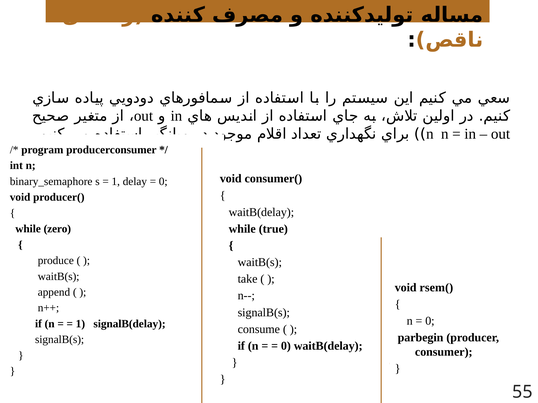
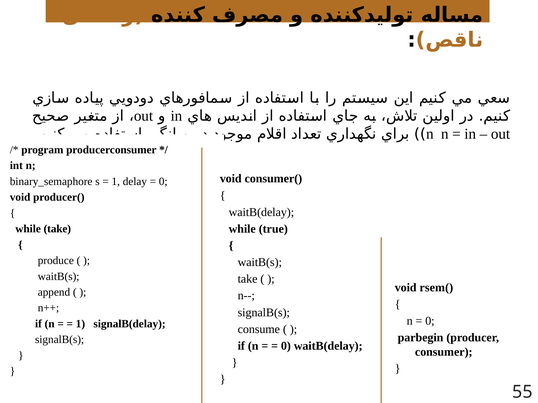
while zero: zero -> take (57, 229)
